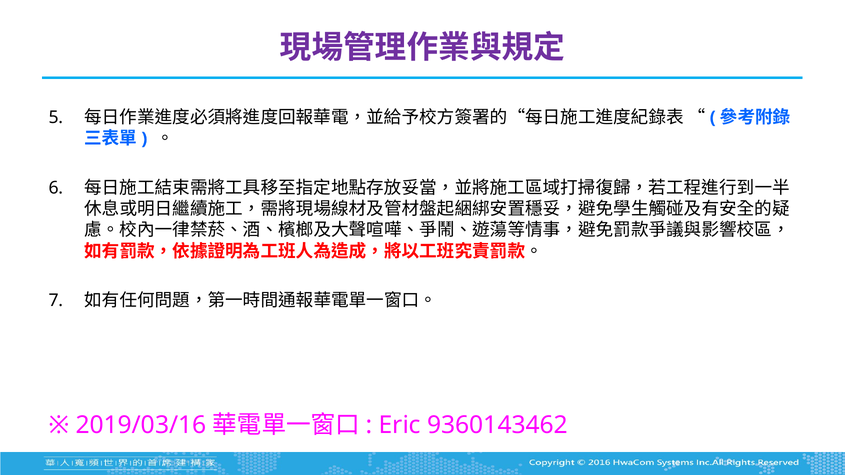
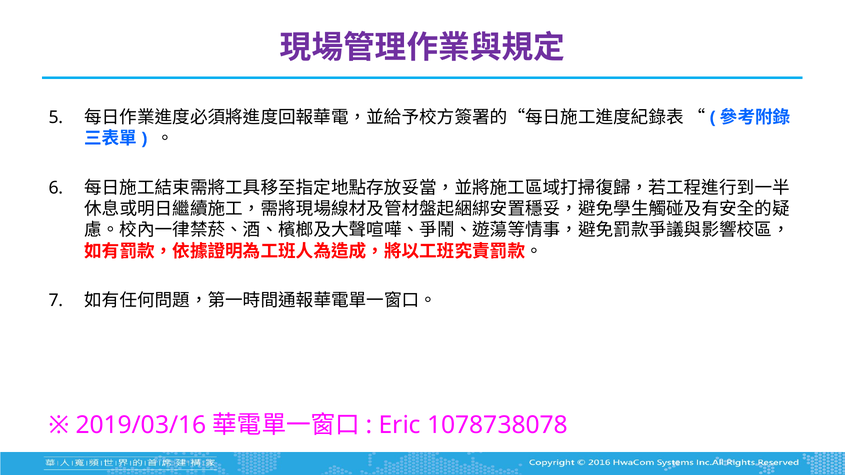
9360143462: 9360143462 -> 1078738078 (498, 425)
